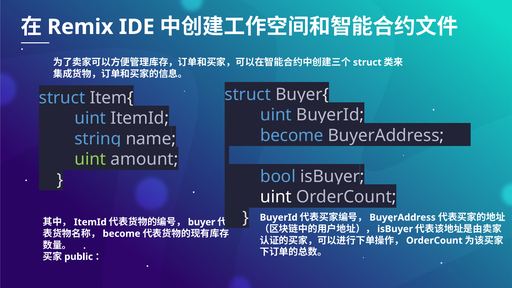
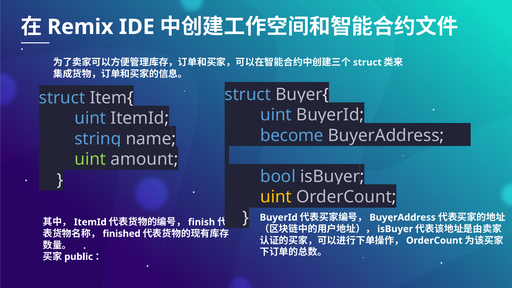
uint colour: white -> yellow (276, 197)
buyer: buyer -> finish (202, 222)
become: become -> finished (122, 234)
